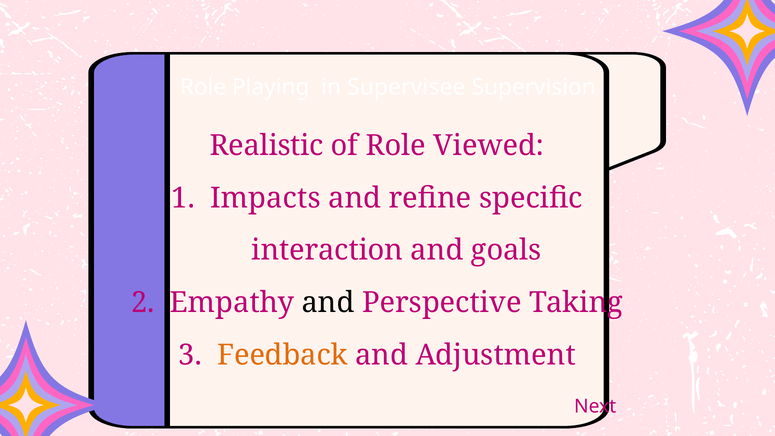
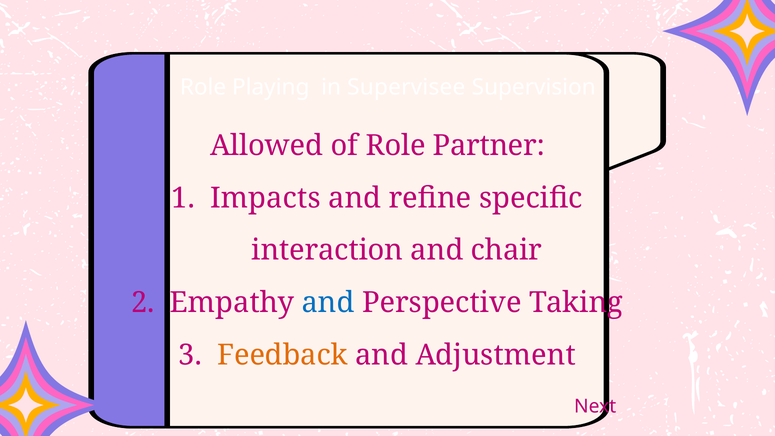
Realistic: Realistic -> Allowed (267, 146)
Viewed: Viewed -> Partner (489, 146)
goals: goals -> chair (506, 250)
and colour: black -> blue (328, 303)
